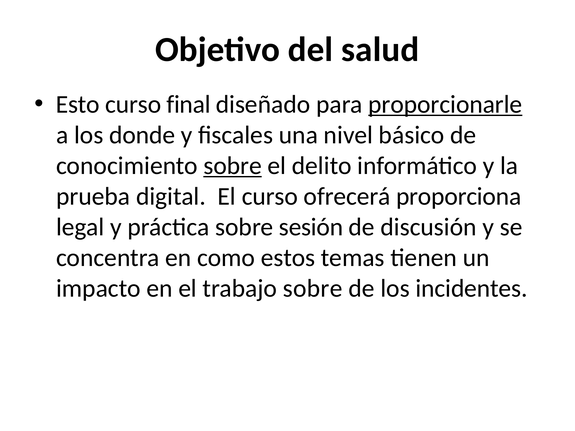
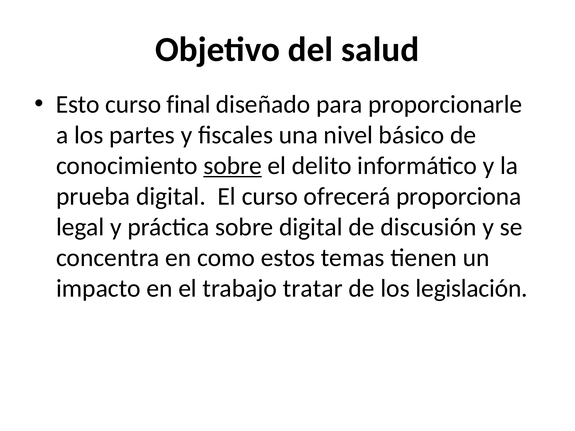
proporcionarle underline: present -> none (445, 104)
donde: donde -> partes (142, 135)
sobre sesión: sesión -> digital (311, 227)
trabajo sobre: sobre -> tratar (313, 289)
incidentes: incidentes -> legislación (472, 289)
